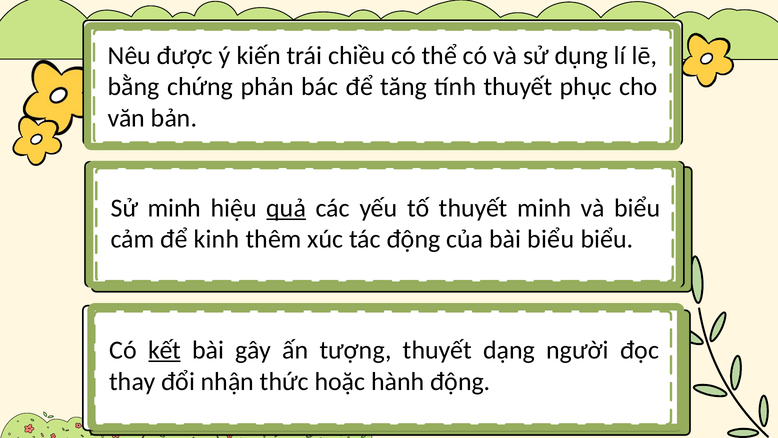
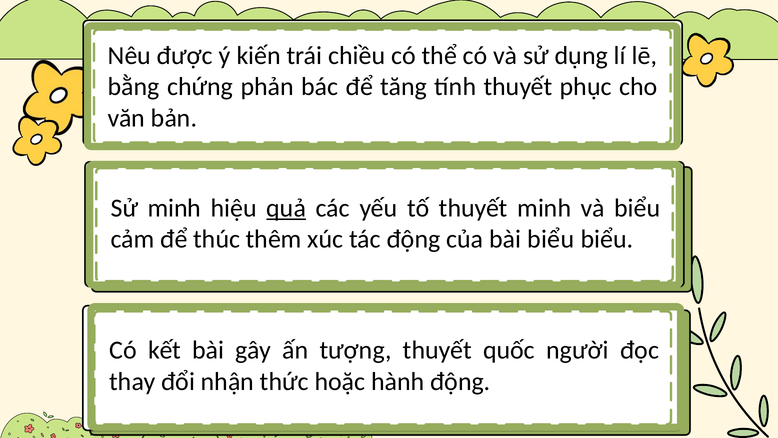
kinh: kinh -> thúc (217, 239)
kết underline: present -> none (165, 350)
dạng: dạng -> quốc (509, 350)
